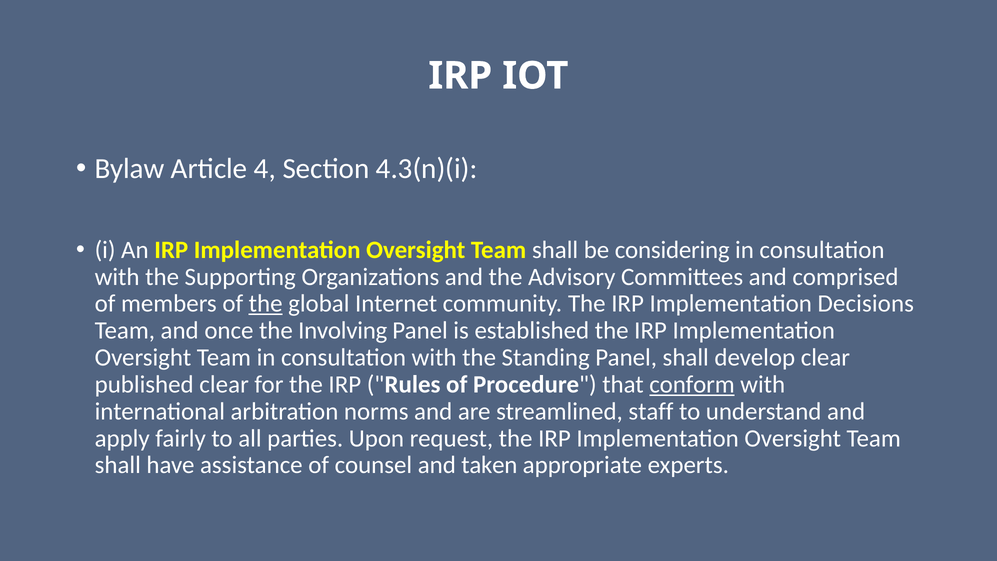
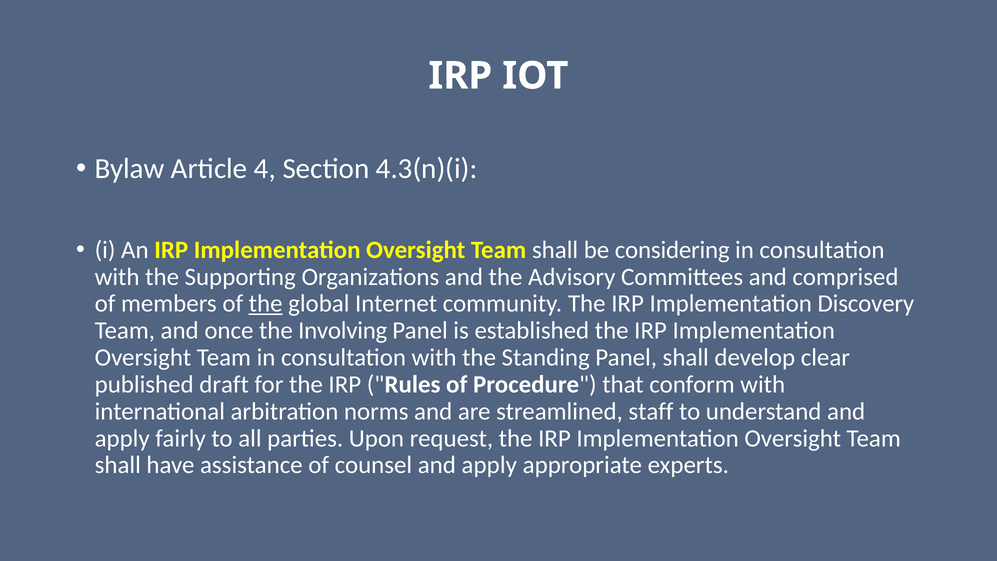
Decisions: Decisions -> Discovery (866, 304)
published clear: clear -> draft (224, 384)
conform underline: present -> none (692, 384)
counsel and taken: taken -> apply (489, 465)
